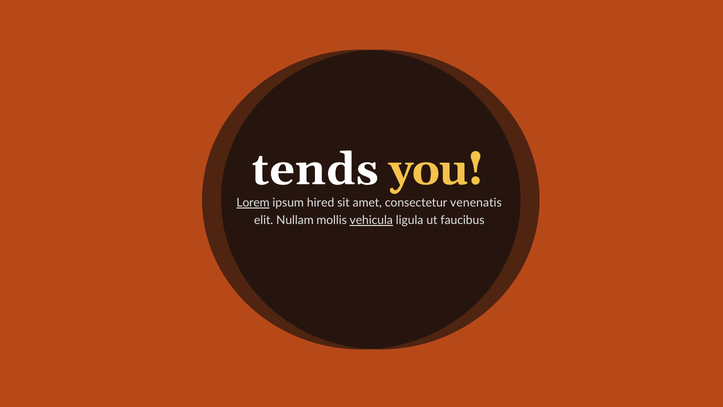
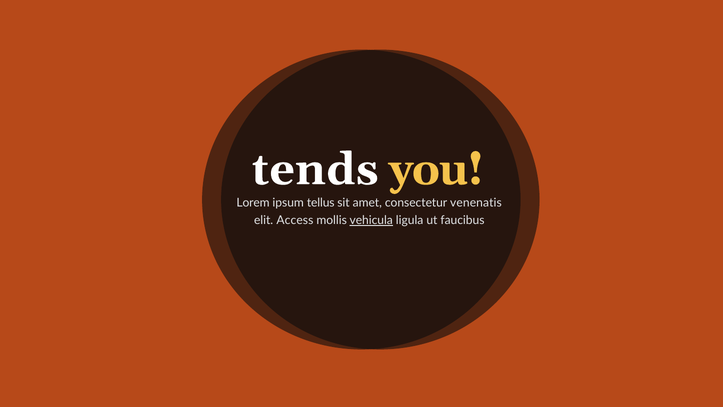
Lorem underline: present -> none (253, 203)
hired: hired -> tellus (321, 203)
Nullam: Nullam -> Access (295, 220)
